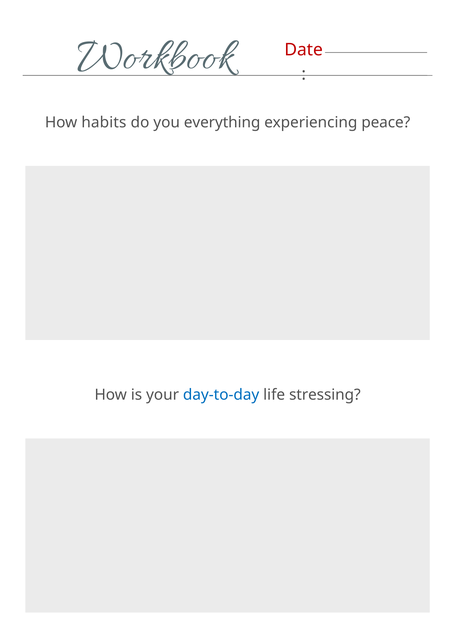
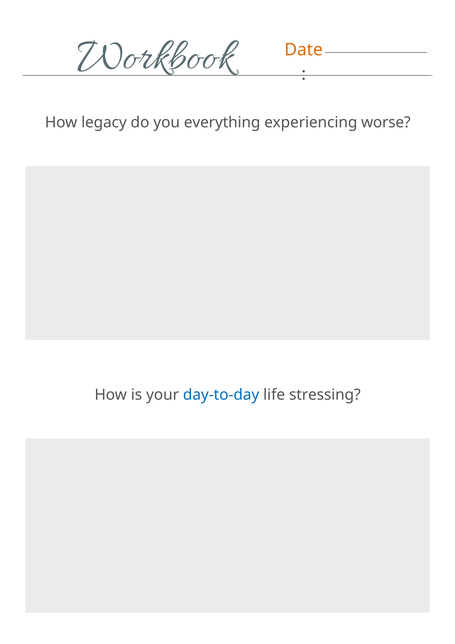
Date colour: red -> orange (304, 50)
habits: habits -> legacy (104, 122)
peace: peace -> worse (386, 122)
